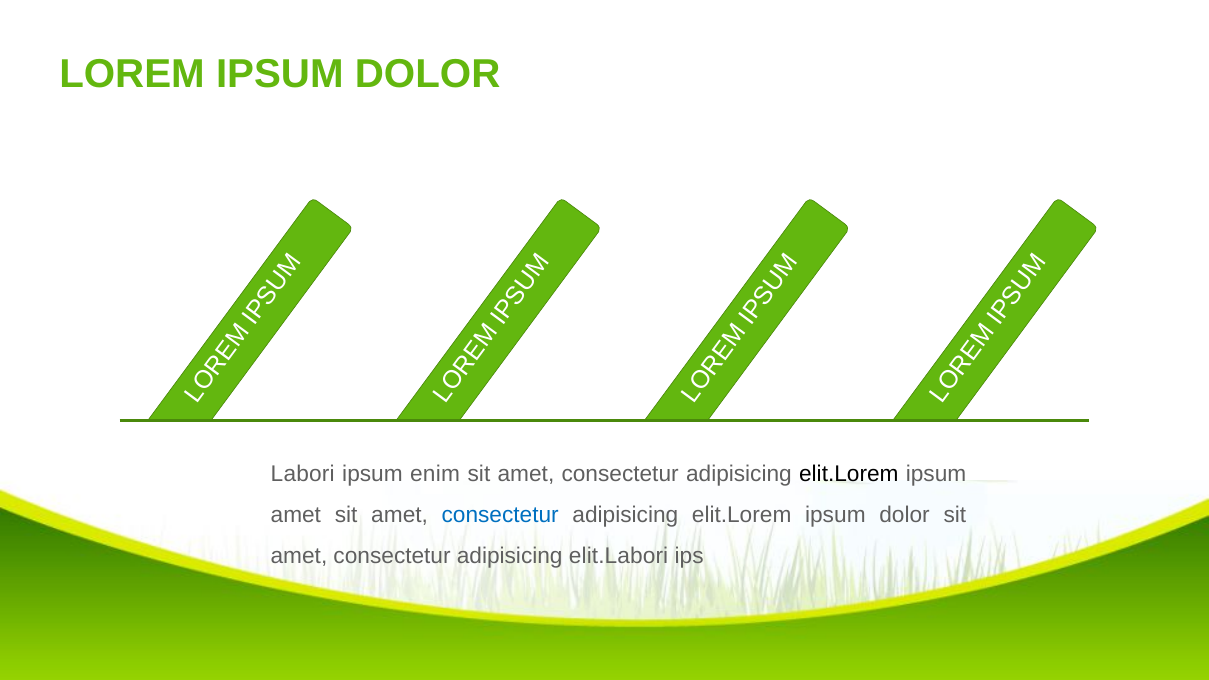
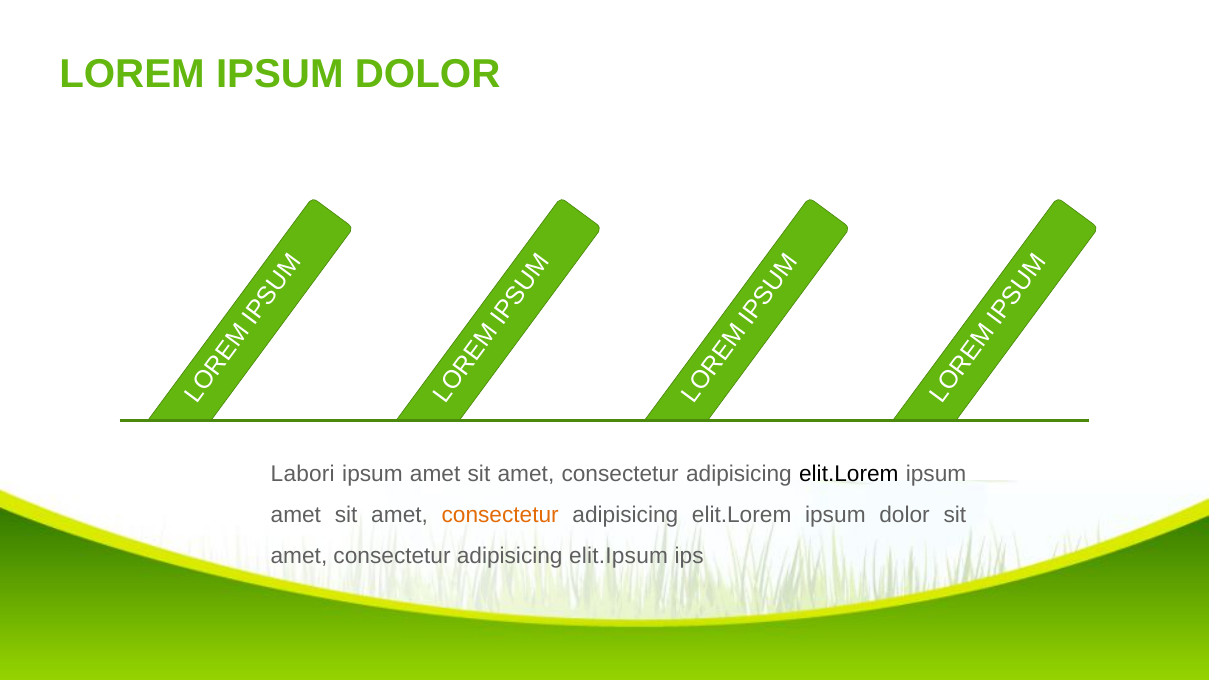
enim: enim -> amet (435, 474)
consectetur colour: blue -> orange (500, 515)
elit.Labori: elit.Labori -> elit.Ipsum (619, 556)
